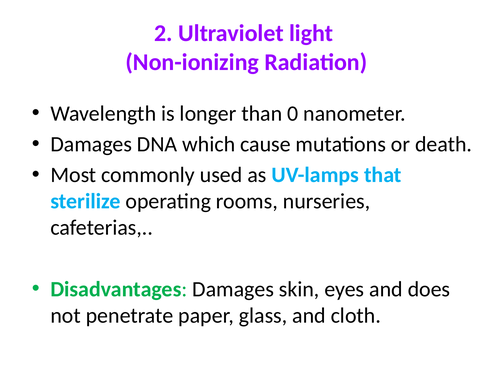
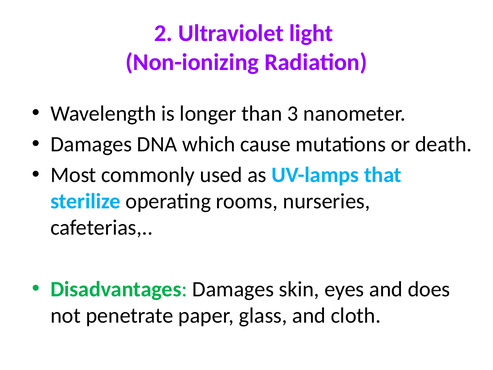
0: 0 -> 3 (293, 113)
